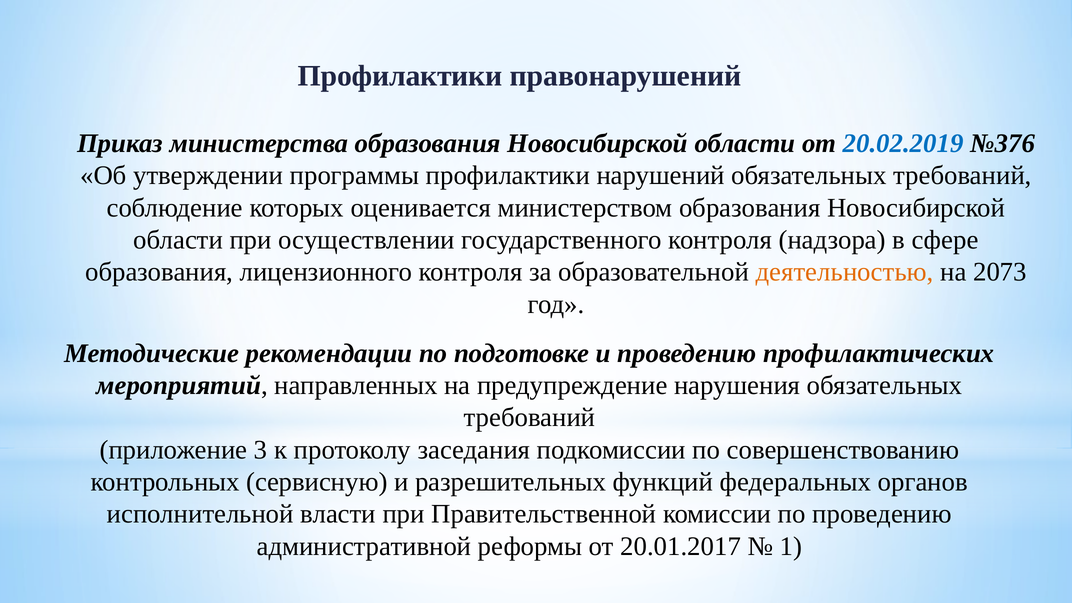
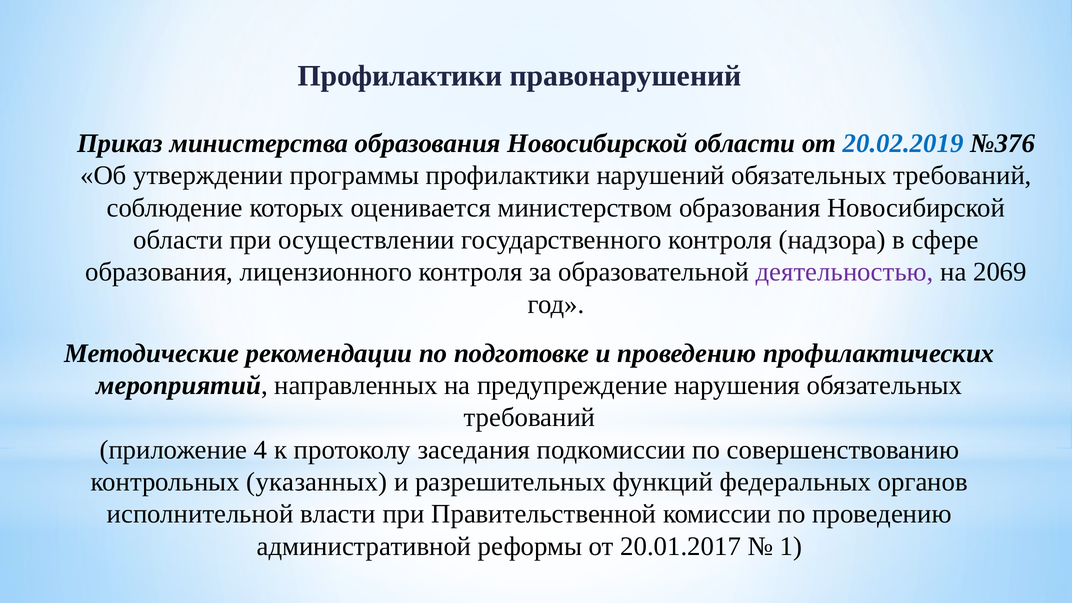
деятельностью colour: orange -> purple (845, 272)
2073: 2073 -> 2069 (1000, 272)
3: 3 -> 4 (261, 450)
сервисную: сервисную -> указанных (317, 482)
